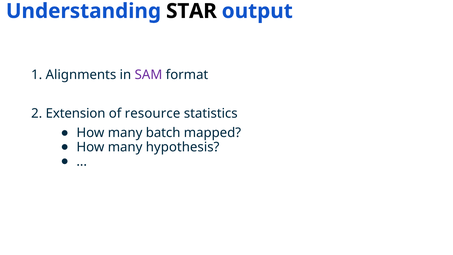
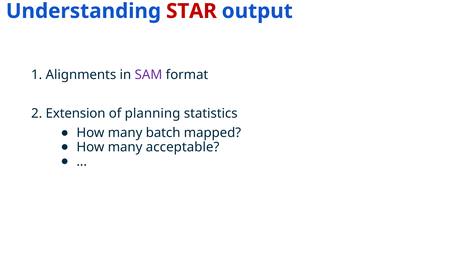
STAR colour: black -> red (191, 11)
resource: resource -> planning (153, 113)
hypothesis: hypothesis -> acceptable (183, 147)
